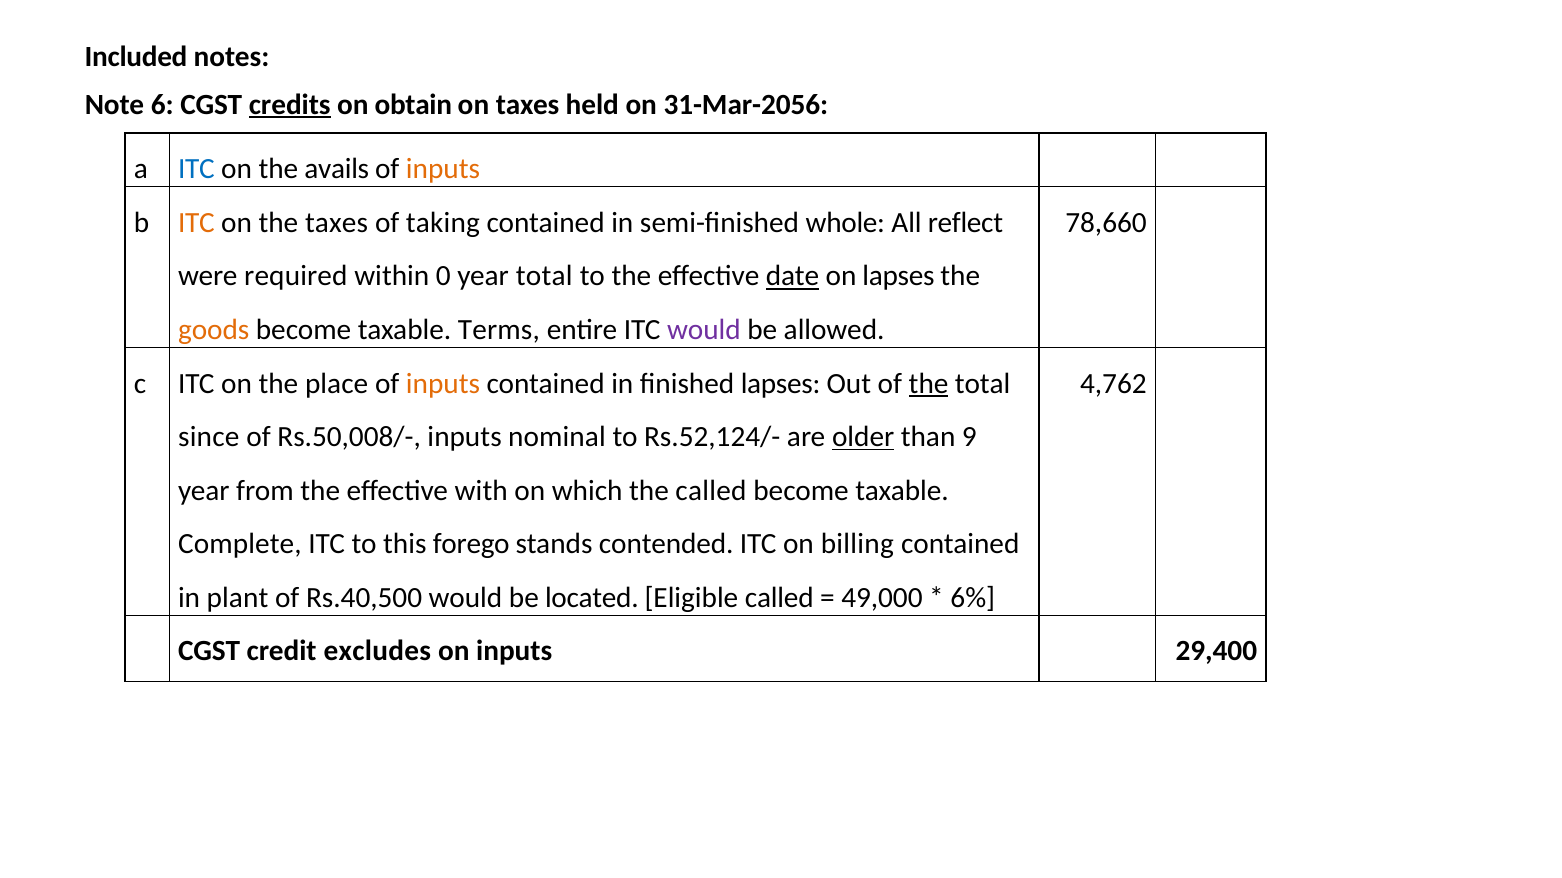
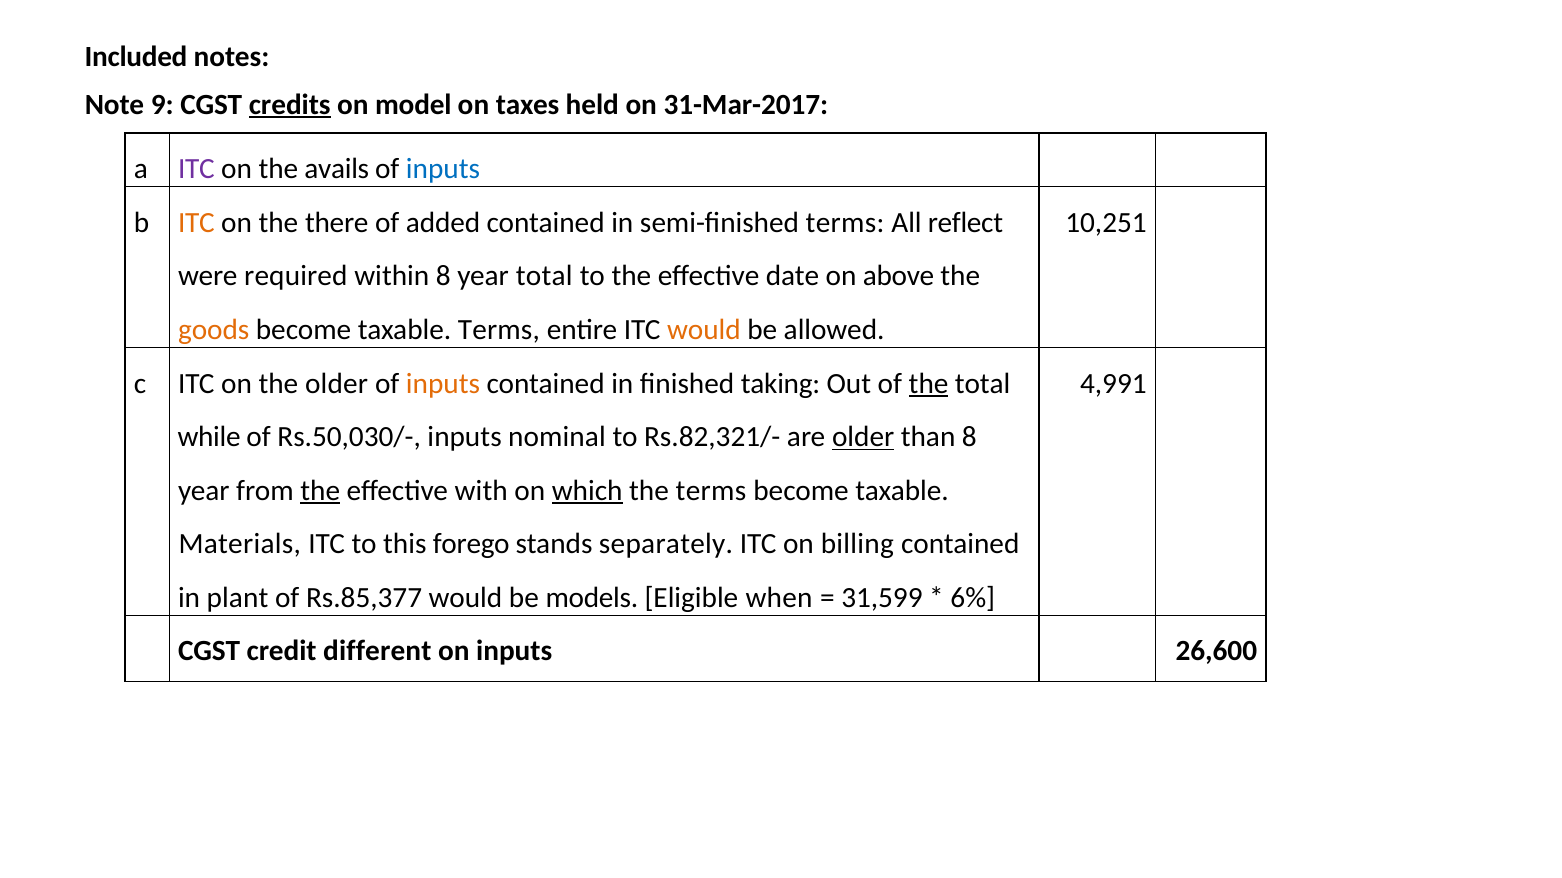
6: 6 -> 9 (162, 105)
obtain: obtain -> model (413, 105)
31-Mar-2056: 31-Mar-2056 -> 31-Mar-2017 (746, 105)
ITC colour: blue -> purple (196, 169)
inputs colour: orange -> blue (443, 169)
the taxes: taxes -> there (337, 223)
taking: taking -> added (443, 223)
semi-finished whole: whole -> terms (845, 223)
78,660: 78,660 -> 10,251 (1106, 223)
within 0: 0 -> 8 (443, 276)
date underline: present -> none (793, 276)
on lapses: lapses -> above (899, 276)
would colour: purple -> orange (704, 330)
the place: place -> older (337, 384)
finished lapses: lapses -> taking (781, 384)
4,762: 4,762 -> 4,991 (1113, 384)
since: since -> while (209, 437)
Rs.50,008/-: Rs.50,008/- -> Rs.50,030/- (349, 437)
Rs.52,124/-: Rs.52,124/- -> Rs.82,321/- (712, 437)
than 9: 9 -> 8 (969, 437)
the underline: none -> present (320, 491)
which underline: none -> present (587, 491)
the called: called -> terms (711, 491)
Complete: Complete -> Materials (240, 544)
contended: contended -> separately (666, 544)
Rs.40,500: Rs.40,500 -> Rs.85,377 (364, 598)
located: located -> models (592, 598)
Eligible called: called -> when (779, 598)
49,000: 49,000 -> 31,599 (882, 598)
excludes: excludes -> different (377, 652)
29,400: 29,400 -> 26,600 (1216, 652)
